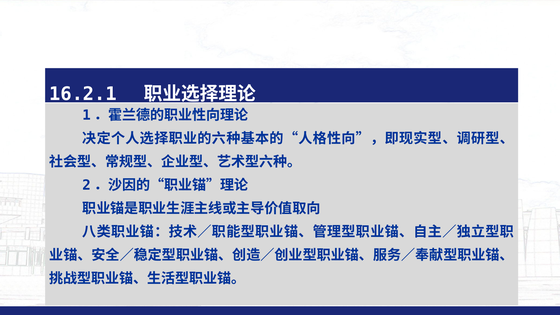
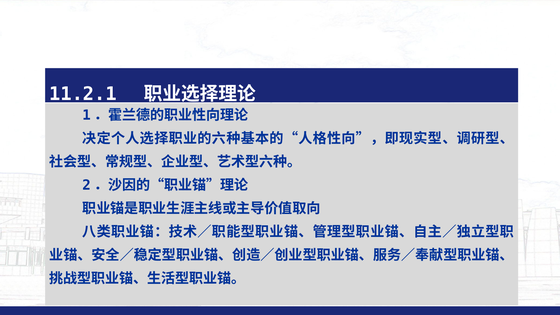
16.2.1: 16.2.1 -> 11.2.1 (83, 94)
